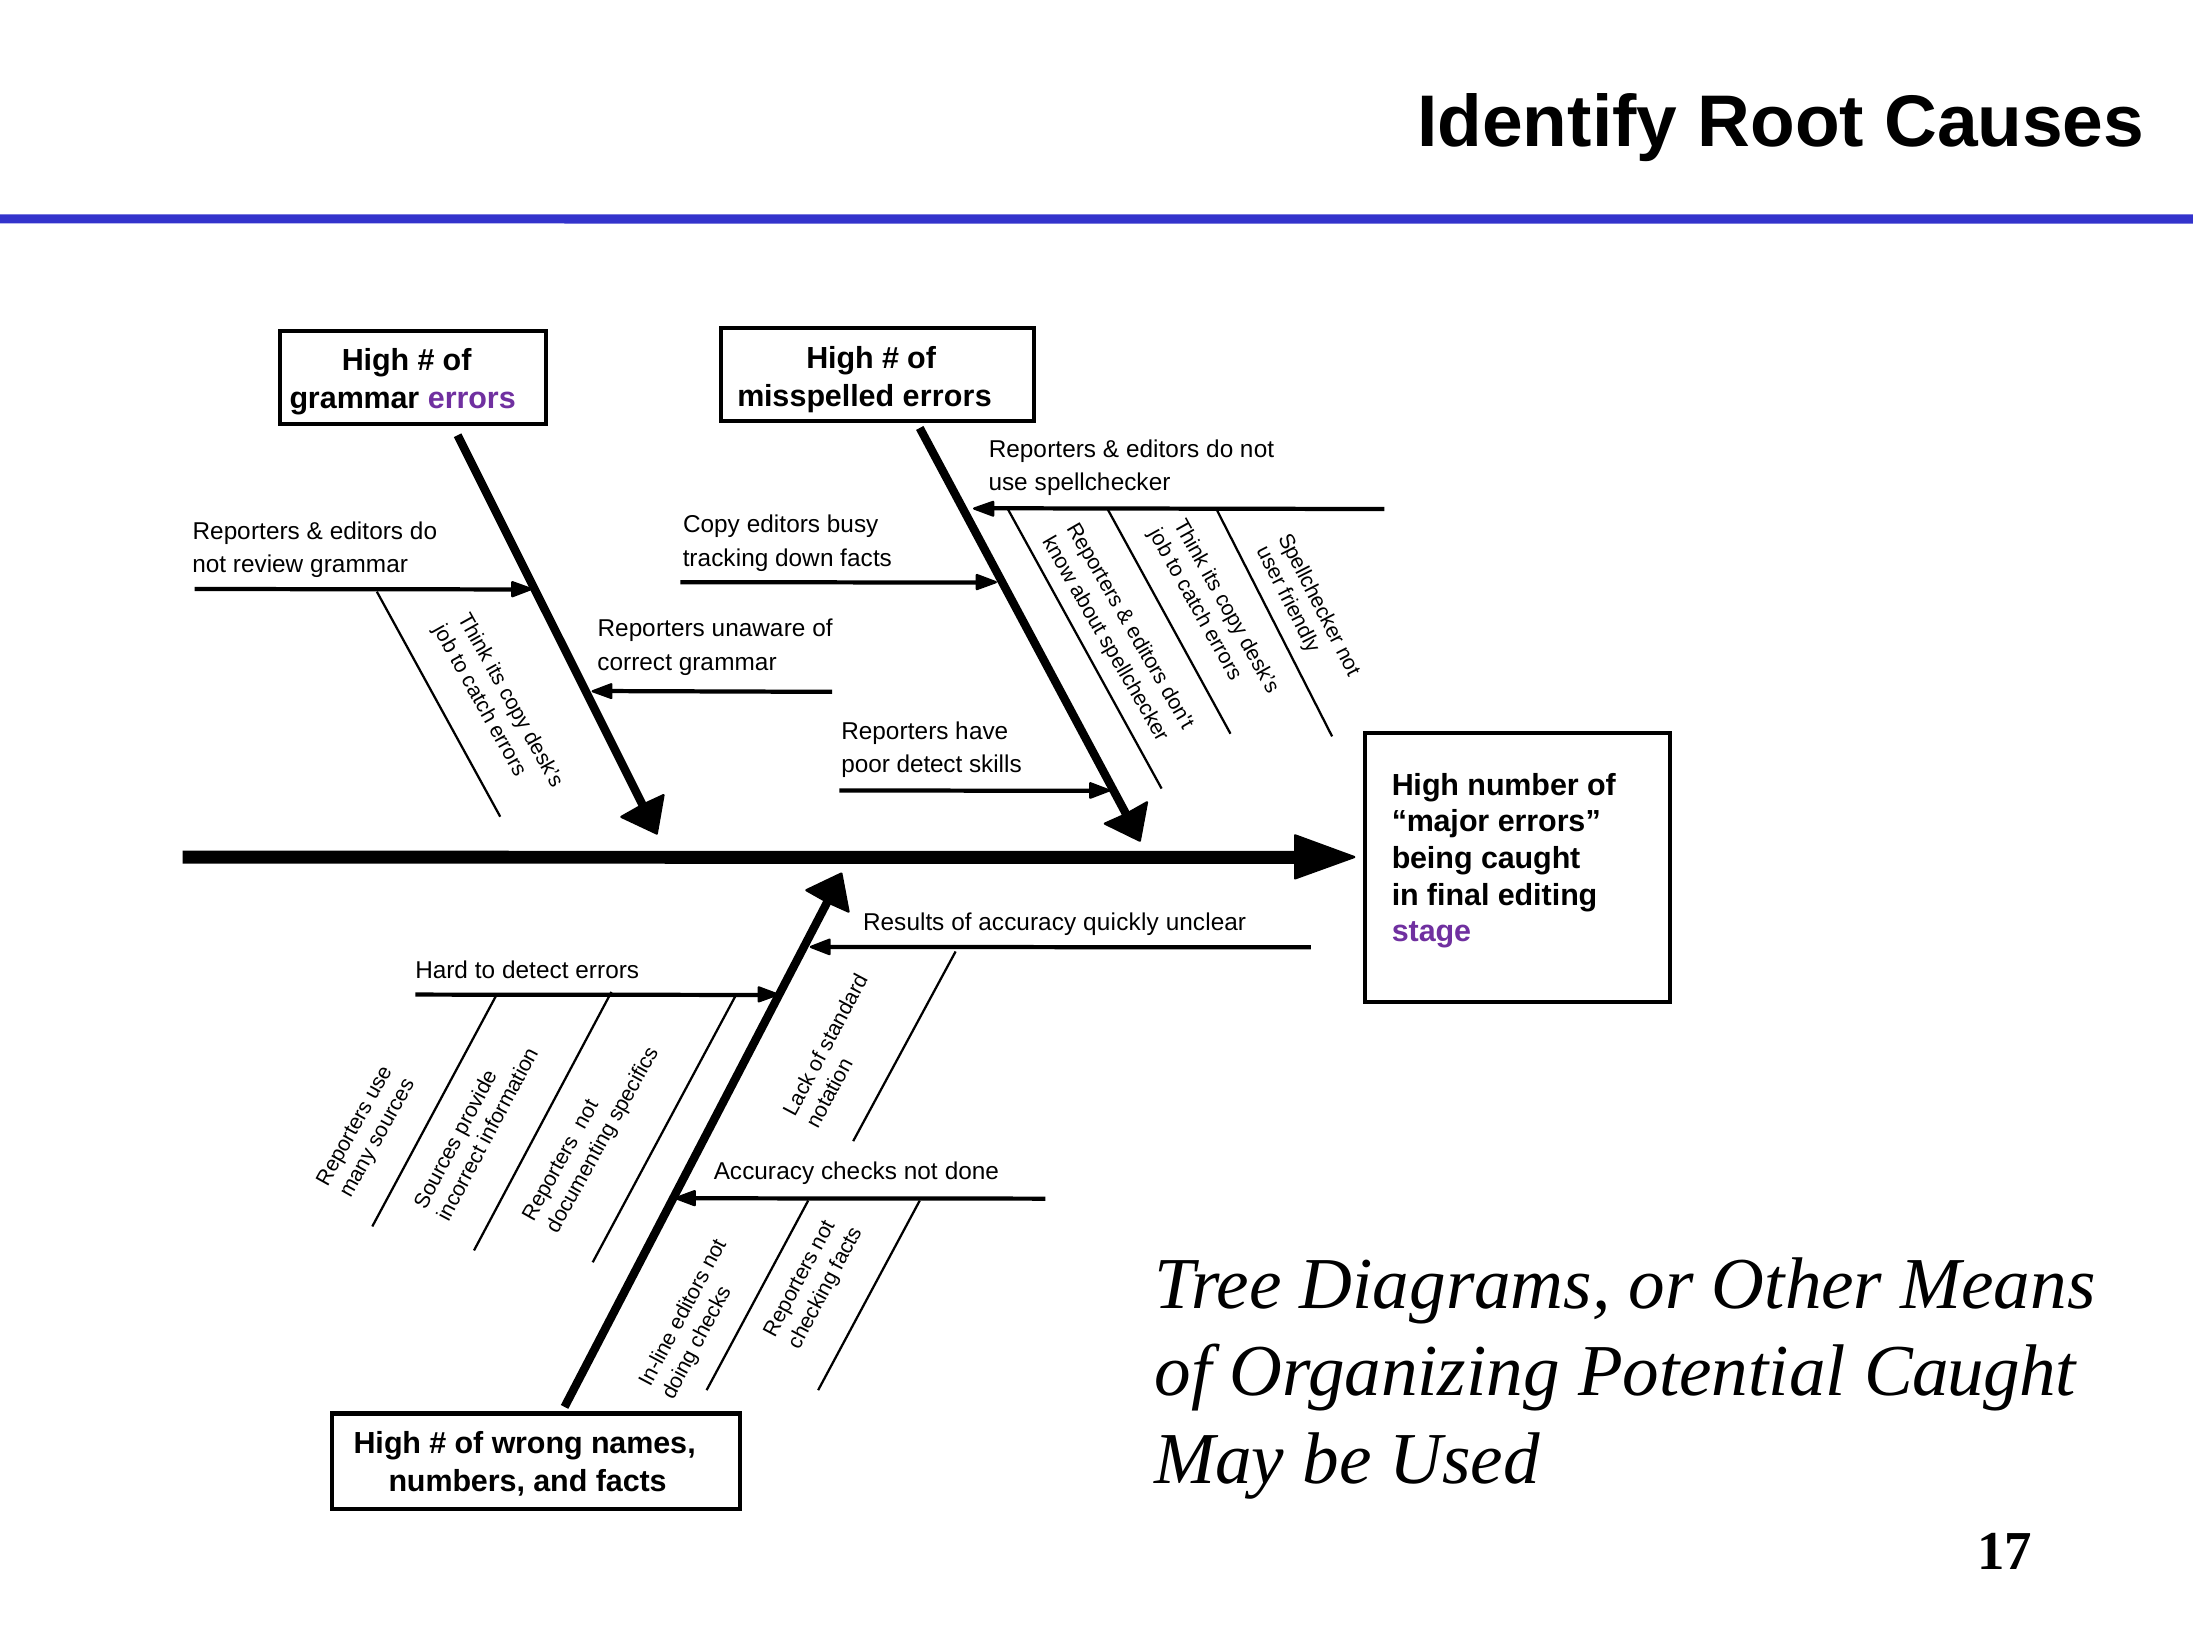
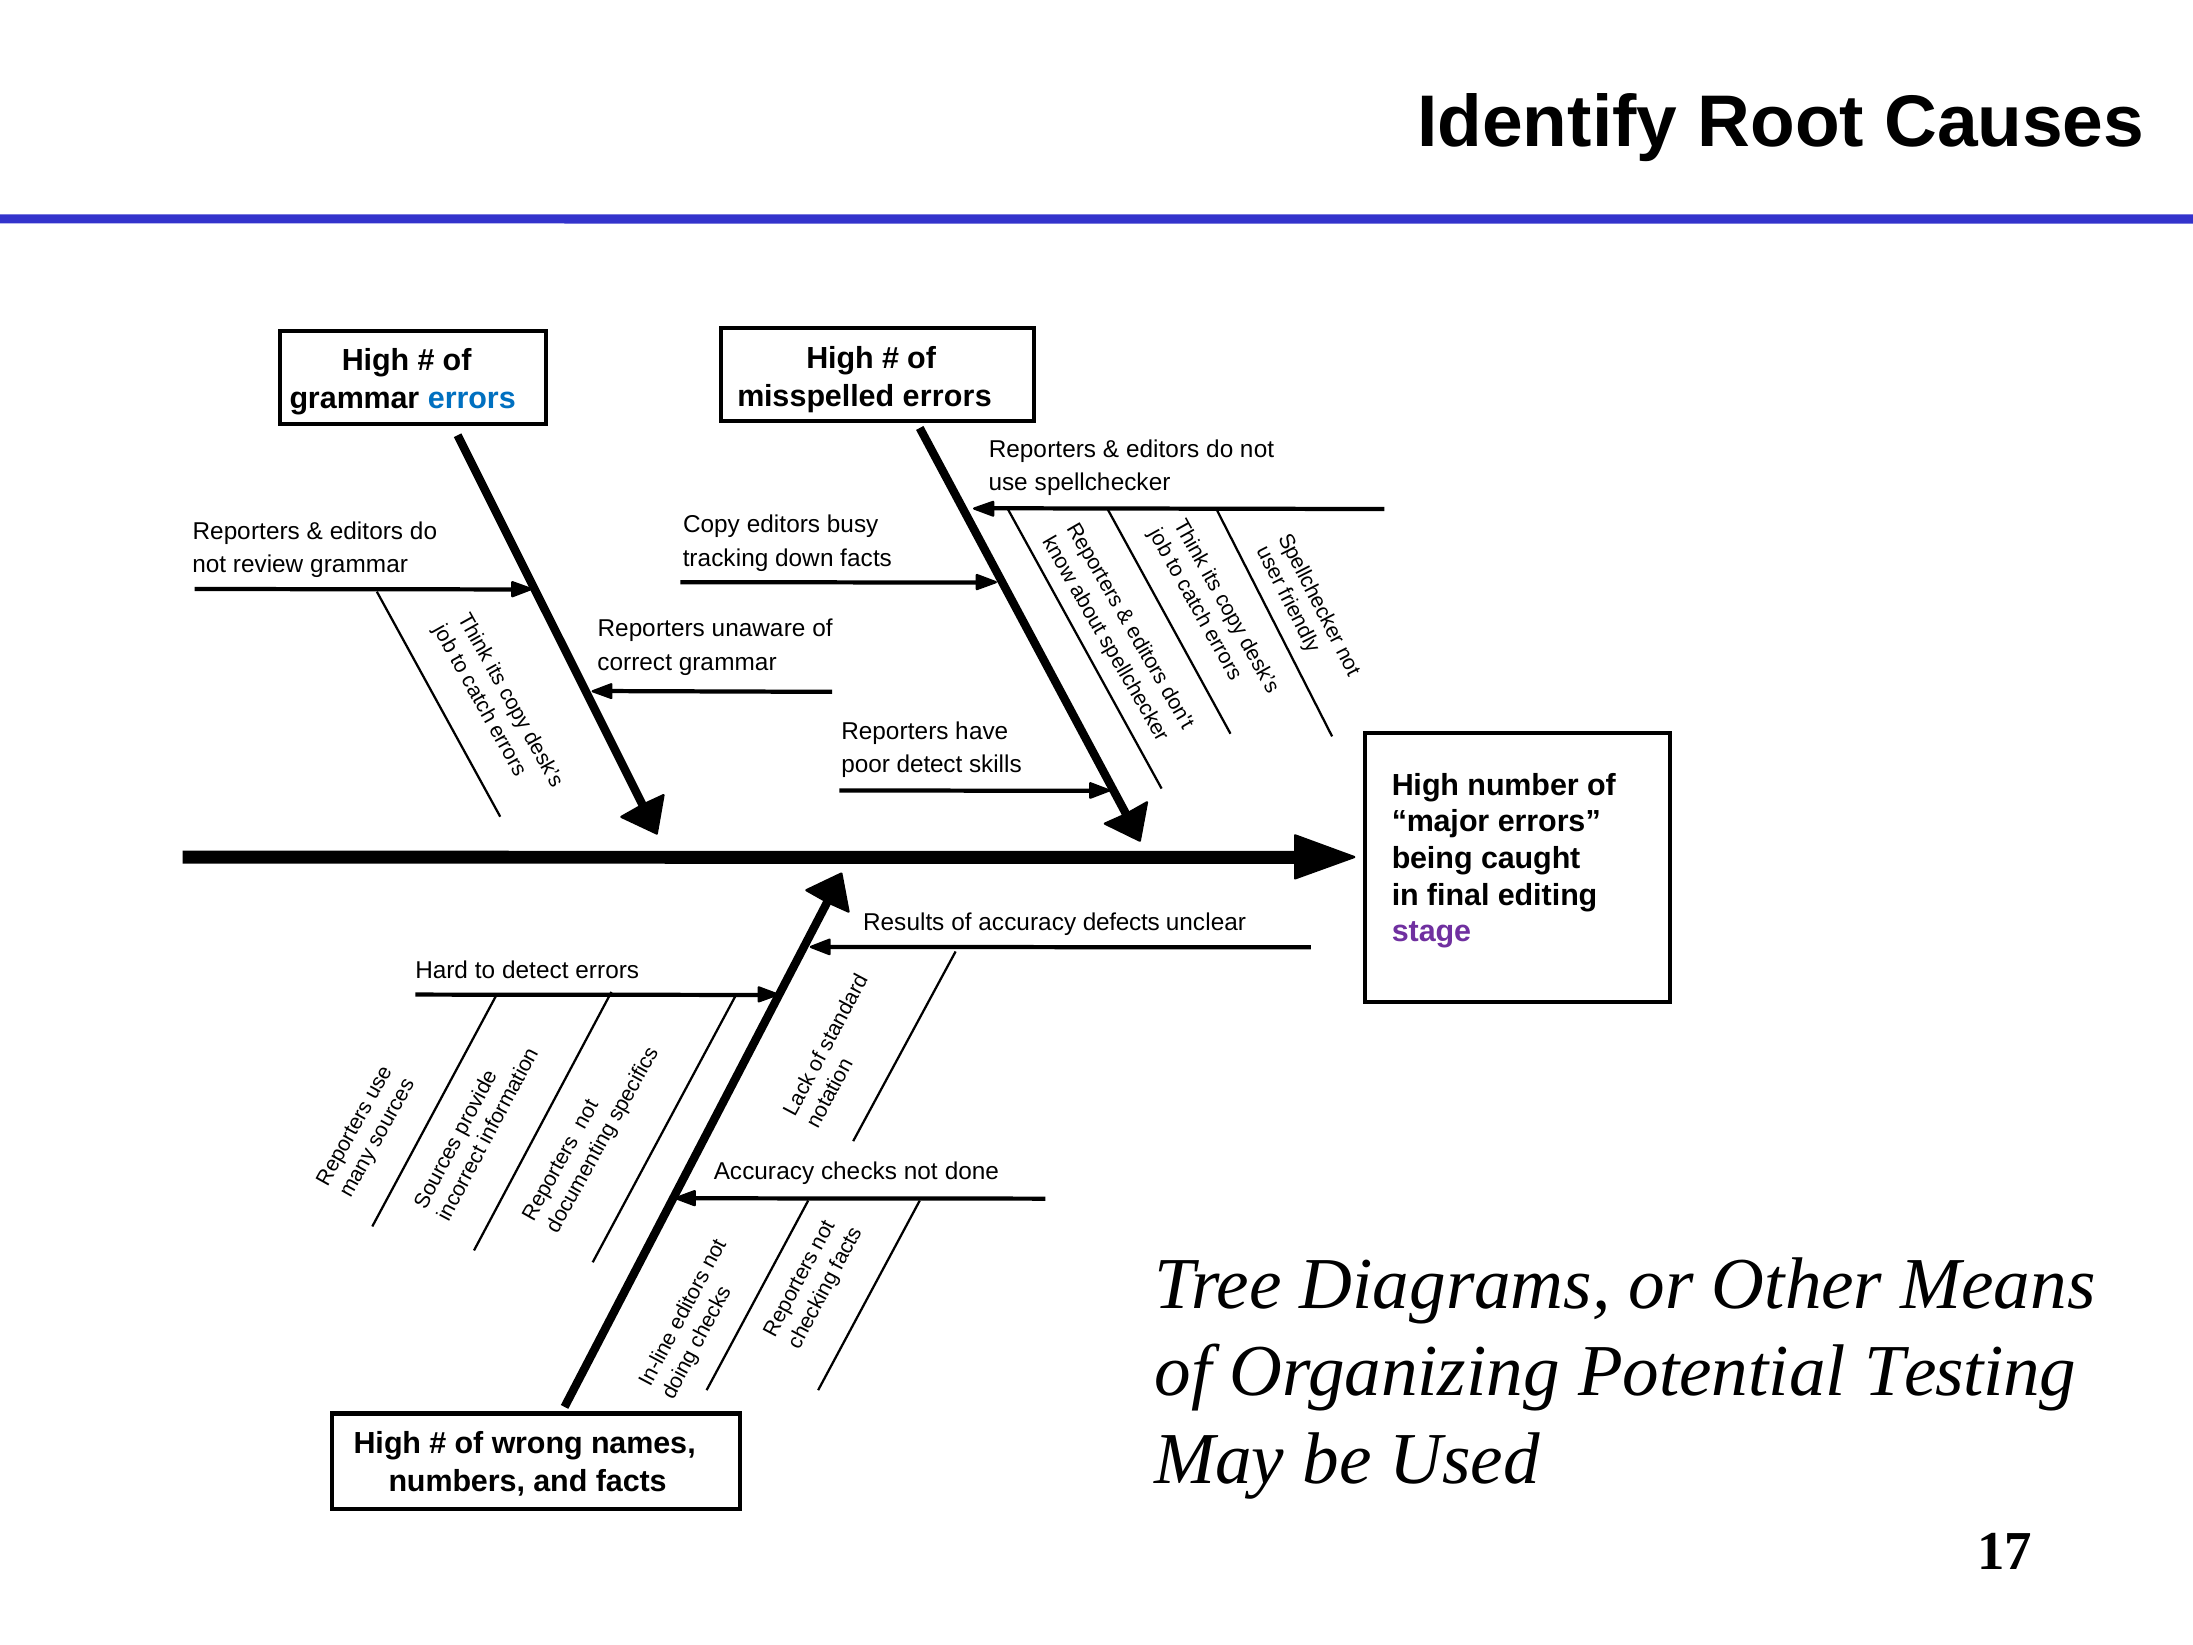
errors colour: purple -> blue (472, 398)
quickly: quickly -> defects (1121, 923)
Potential Caught: Caught -> Testing (1970, 1371)
